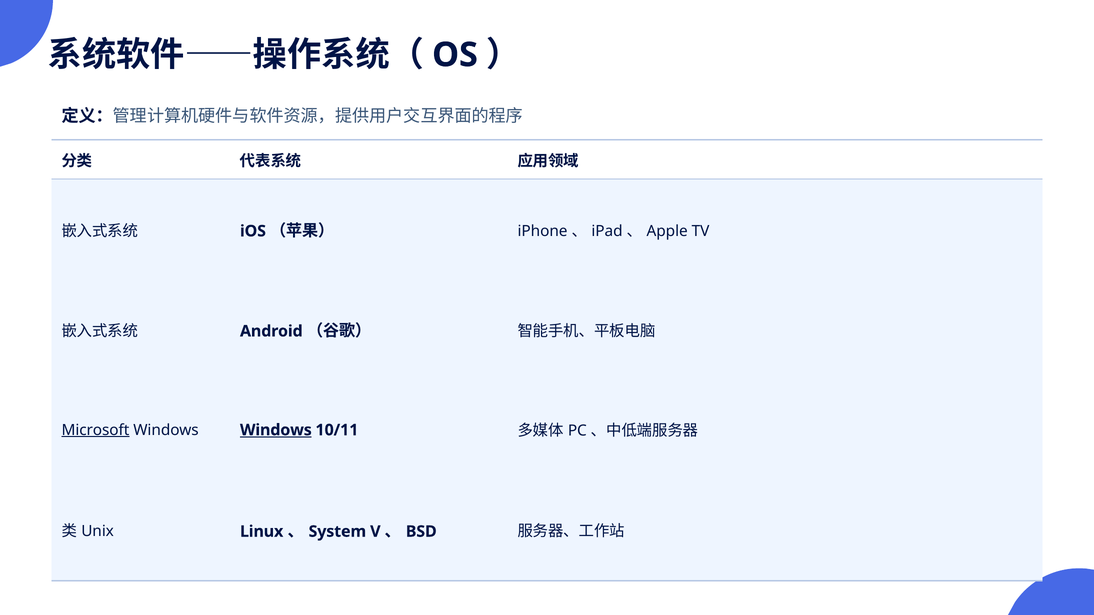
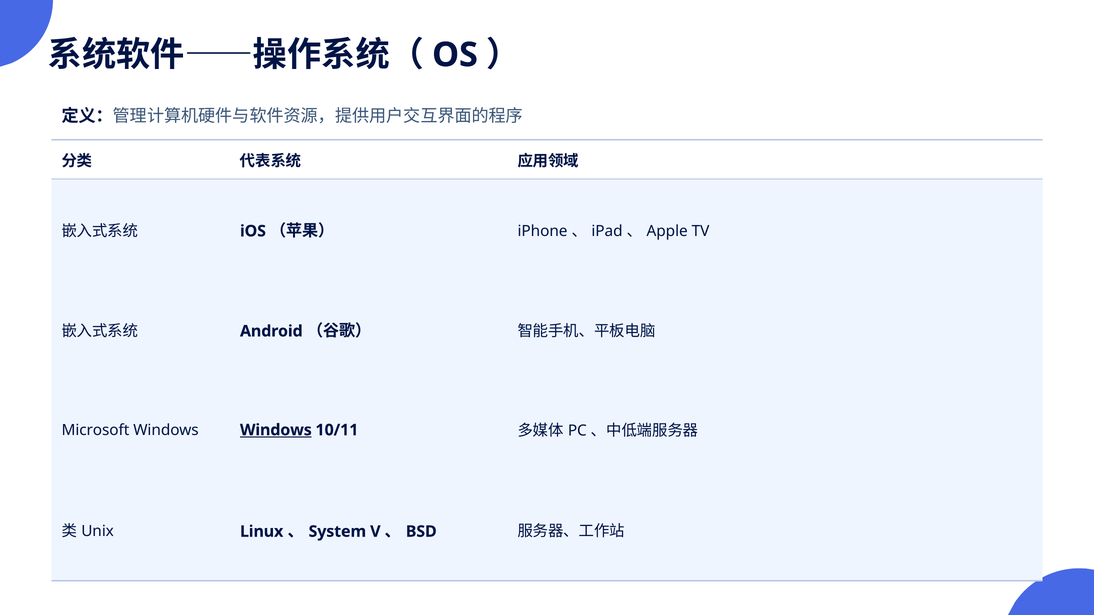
Microsoft underline: present -> none (95, 430)
